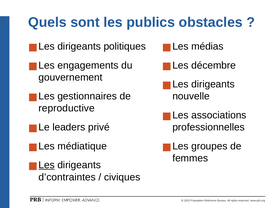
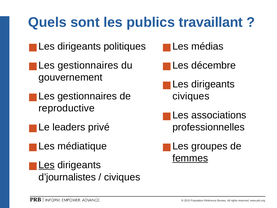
obstacles: obstacles -> travaillant (211, 22)
engagements: engagements -> gestionnaires (88, 65)
nouvelle: nouvelle -> civiques (191, 96)
femmes underline: none -> present (190, 158)
d’contraintes: d’contraintes -> d’journalistes (67, 177)
